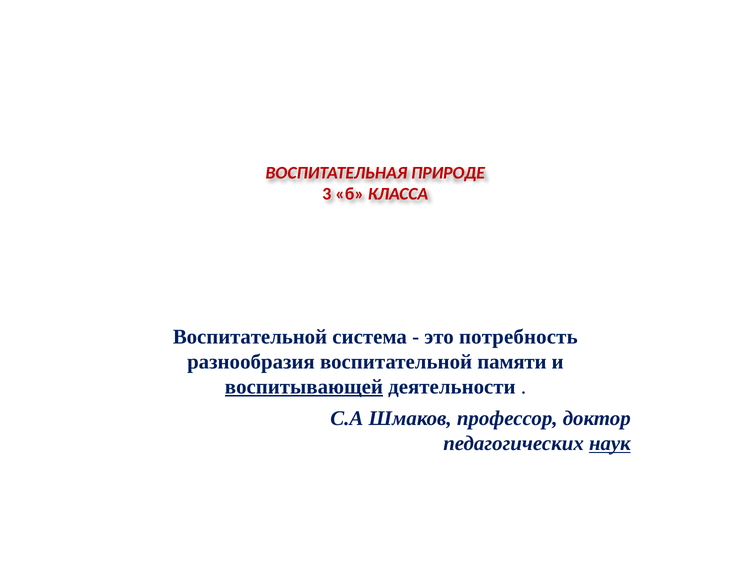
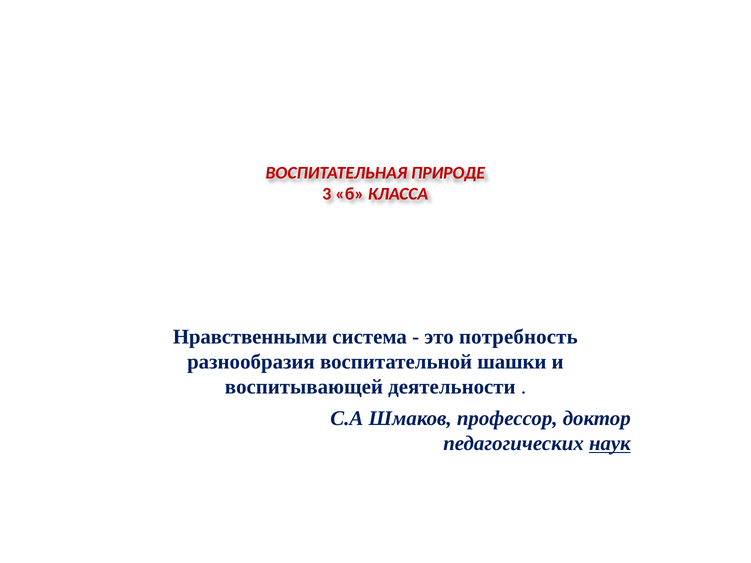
Воспитательной: Воспитательной -> Нравственными (250, 337)
памяти: памяти -> шашки (512, 362)
воспитывающей underline: present -> none (304, 387)
